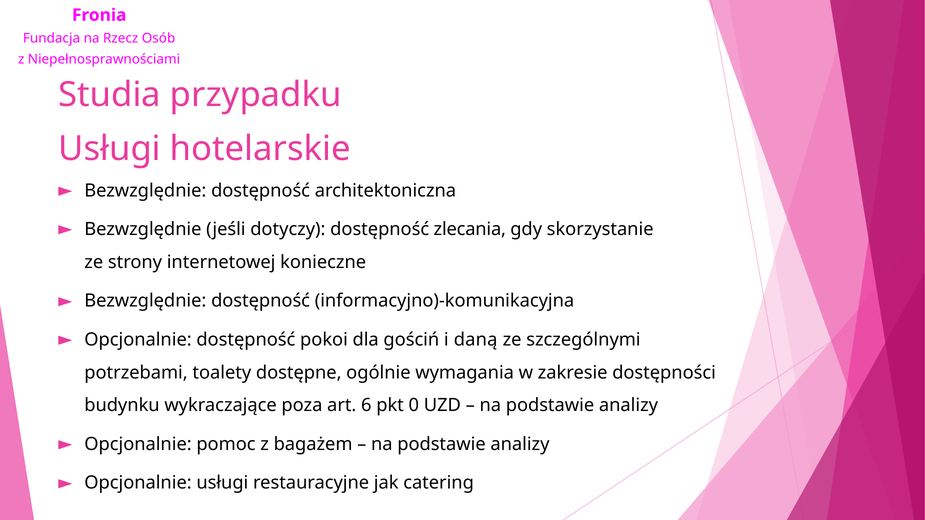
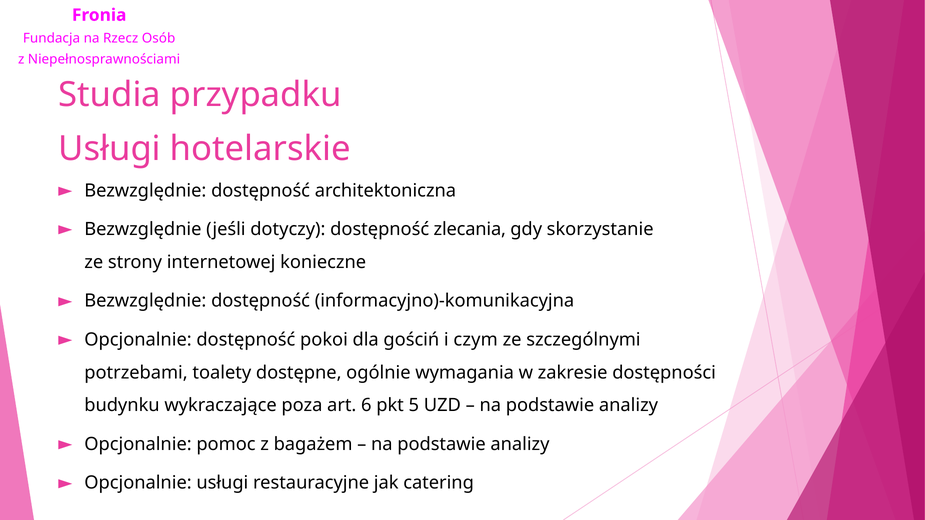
daną: daną -> czym (476, 340)
0: 0 -> 5 (414, 406)
